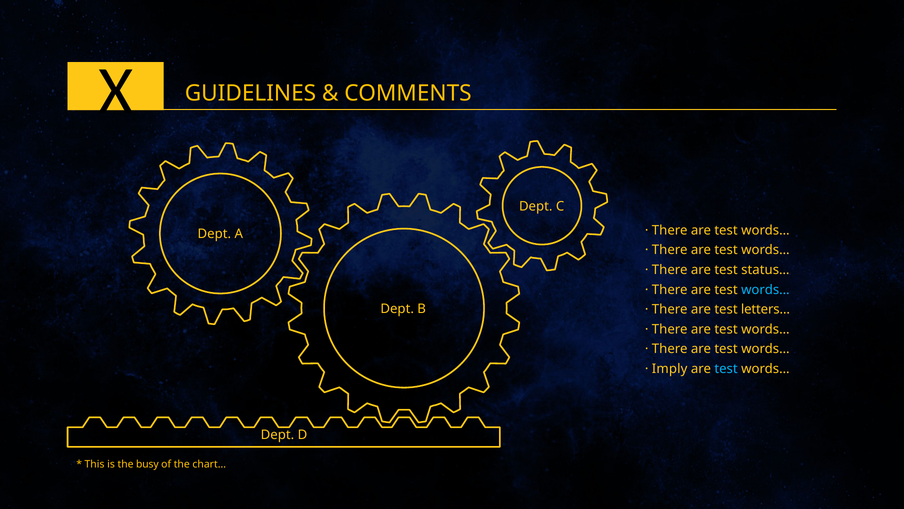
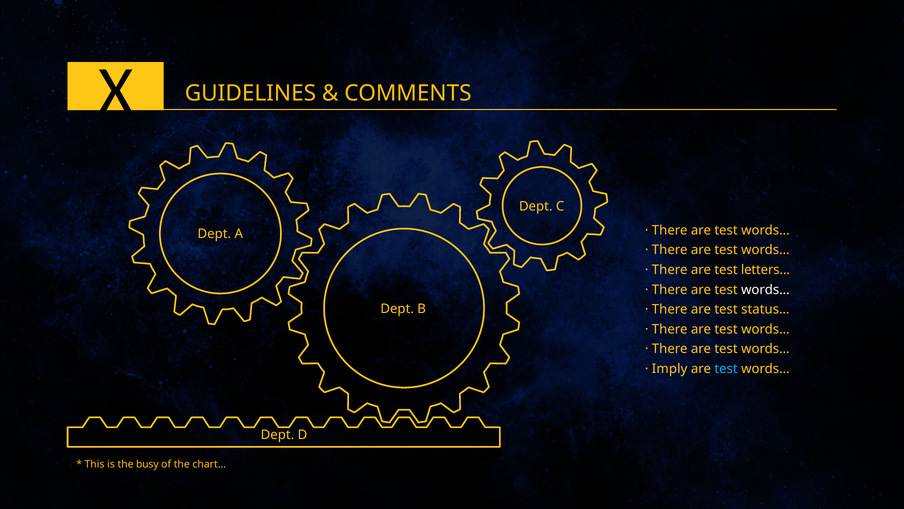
status…: status… -> letters… (765, 270)
words… colour: light blue -> white (765, 289)
letters…: letters… -> status… (765, 309)
